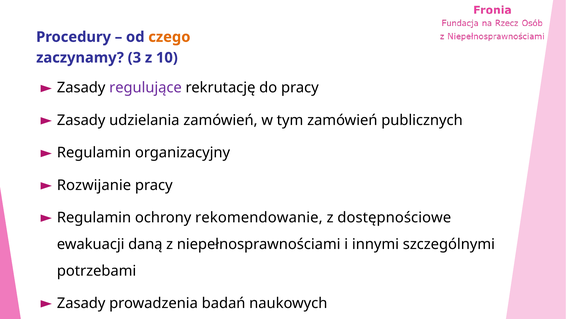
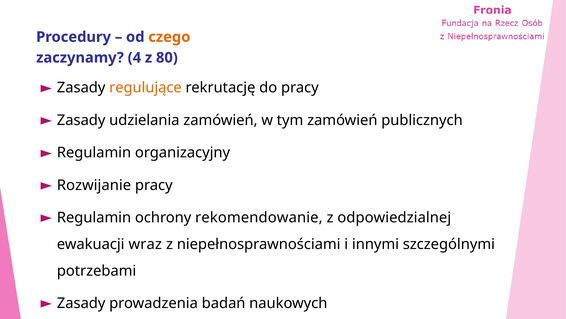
3: 3 -> 4 (134, 58)
10: 10 -> 80 (167, 58)
regulujące colour: purple -> orange (146, 88)
dostępnościowe: dostępnościowe -> odpowiedzialnej (394, 217)
daną: daną -> wraz (145, 244)
